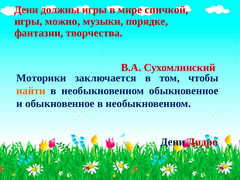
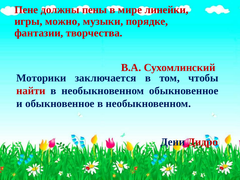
Дени: Дени -> Пене (26, 10)
должны игры: игры -> пены (95, 10)
спичкой: спичкой -> линейки (167, 10)
найти colour: orange -> red (31, 91)
